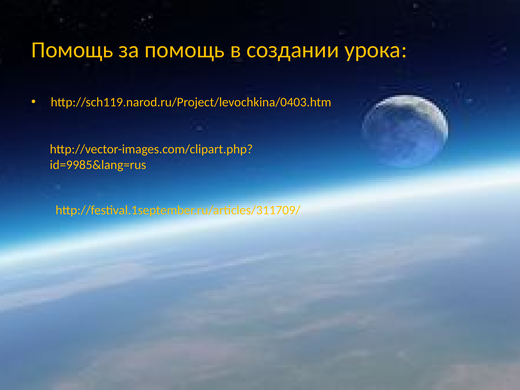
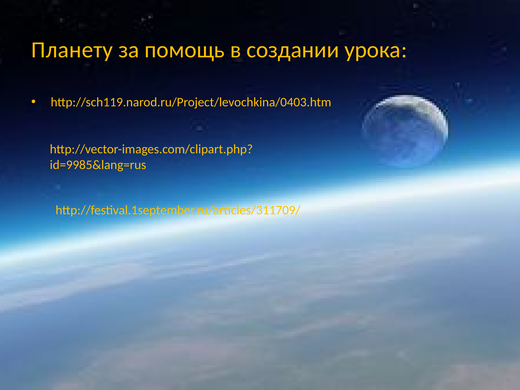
Помощь: Помощь -> Планету (72, 50)
